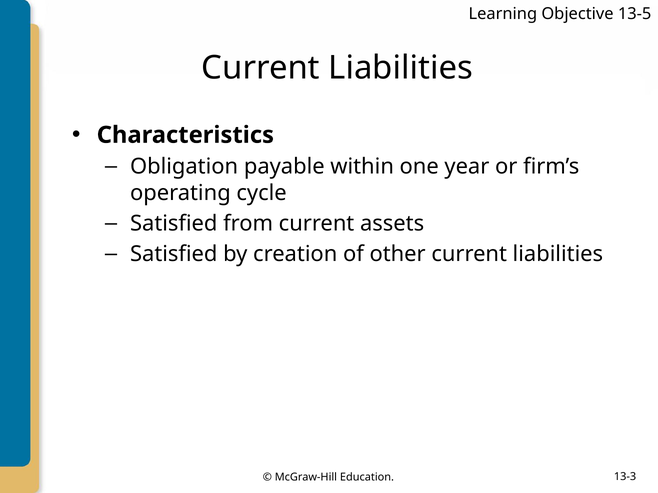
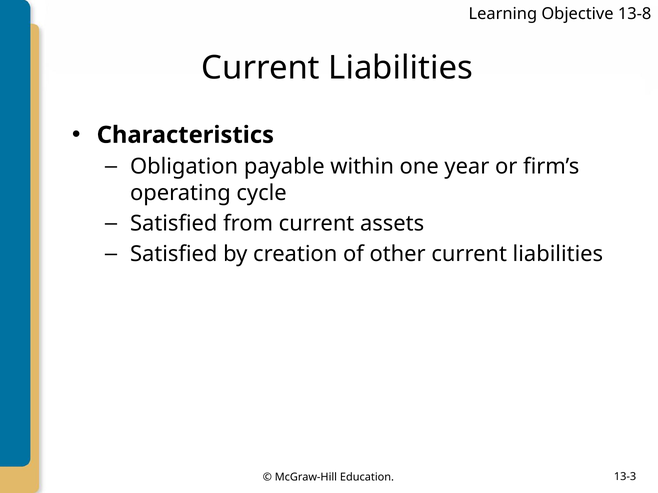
13-5: 13-5 -> 13-8 (635, 14)
